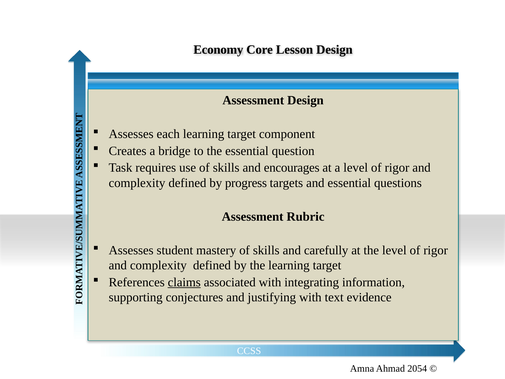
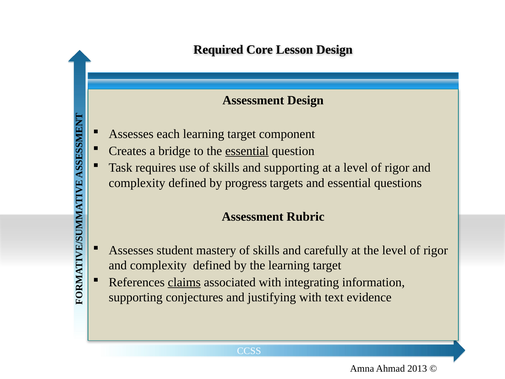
Economy: Economy -> Required (218, 50)
essential underline: none -> present (247, 151)
and encourages: encourages -> supporting (292, 168)
2054: 2054 -> 2013 (417, 368)
